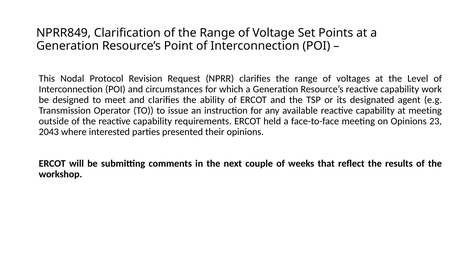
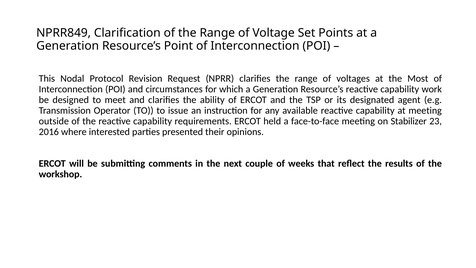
Level: Level -> Most (418, 78)
on Opinions: Opinions -> Stabilizer (409, 121)
2043: 2043 -> 2016 (49, 132)
